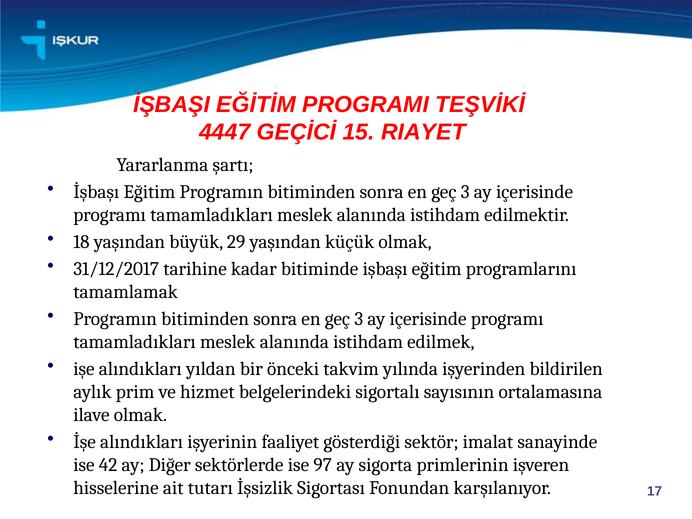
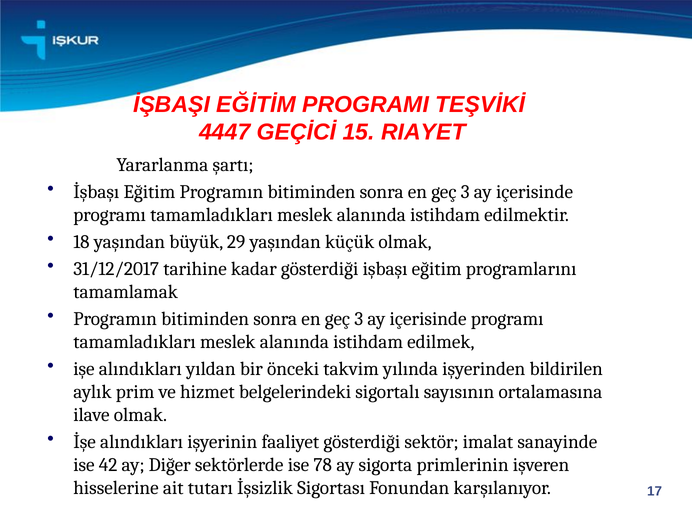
kadar bitiminde: bitiminde -> gösterdiği (320, 269)
97: 97 -> 78 (323, 465)
